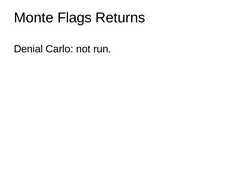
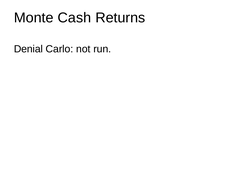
Flags: Flags -> Cash (74, 18)
